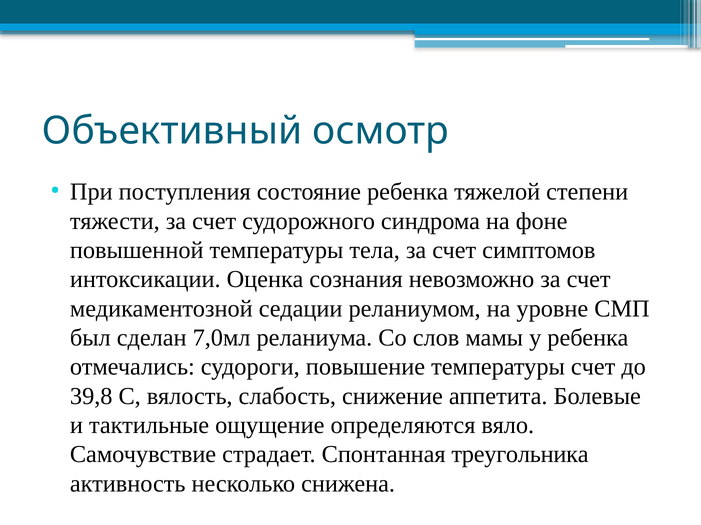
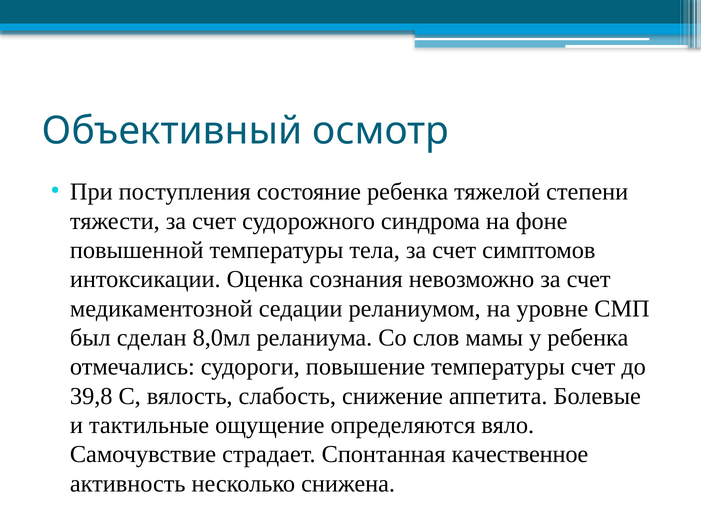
7,0мл: 7,0мл -> 8,0мл (222, 338)
треугольника: треугольника -> качественное (520, 455)
